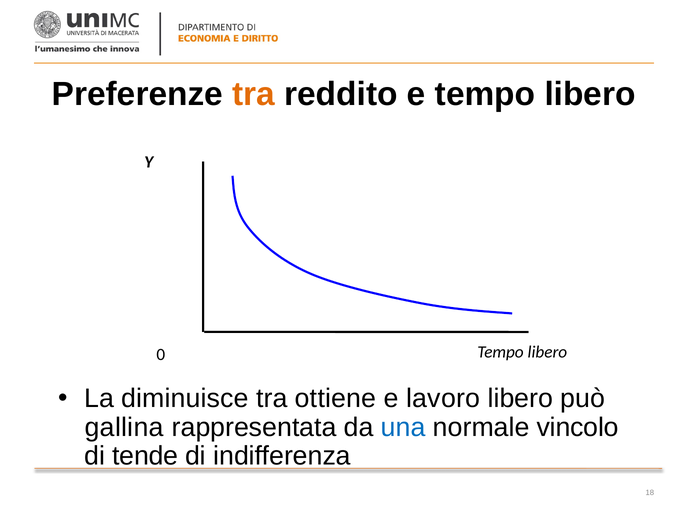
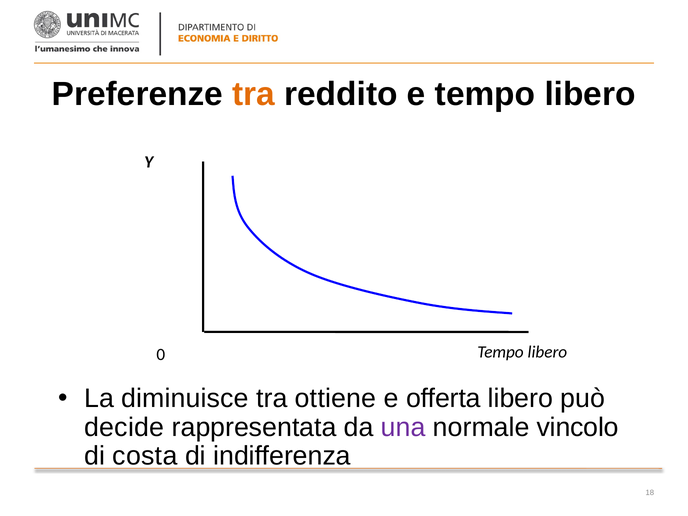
lavoro: lavoro -> offerta (443, 398)
gallina: gallina -> decide (124, 427)
una colour: blue -> purple (403, 427)
tende: tende -> costa (145, 456)
